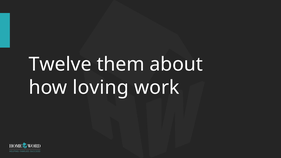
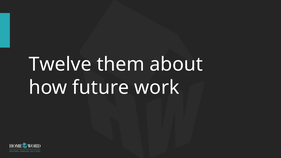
loving: loving -> future (101, 87)
